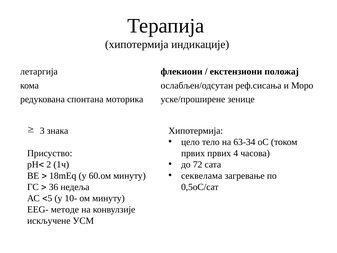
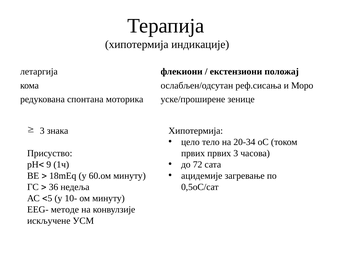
63-34: 63-34 -> 20-34 (244, 142)
првих 4: 4 -> 3 (236, 153)
2: 2 -> 9 (49, 164)
секвелама: секвелама -> ацидемије (202, 175)
